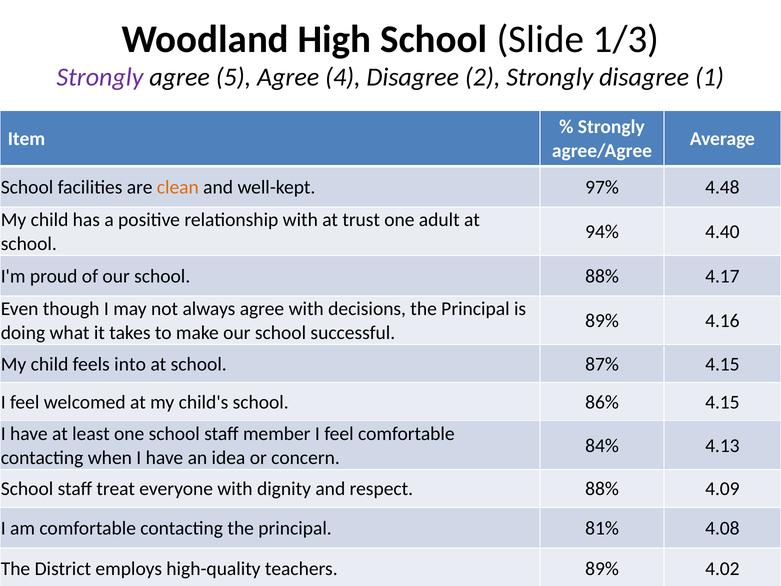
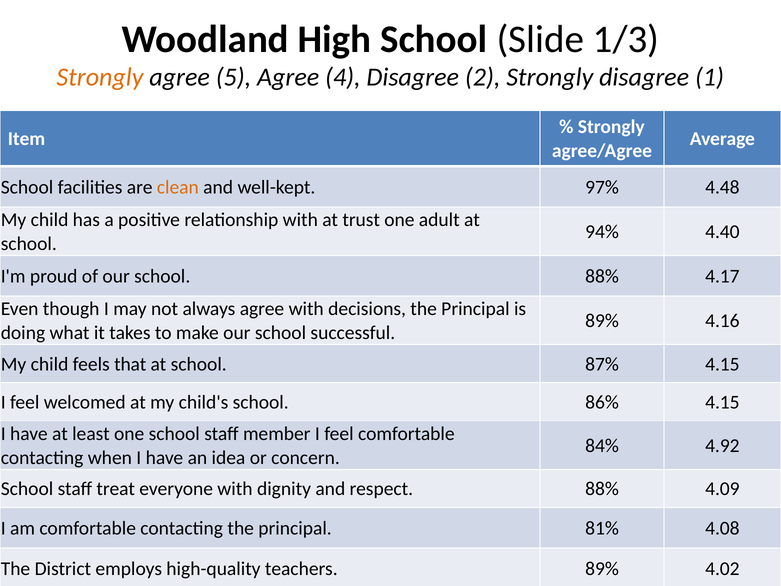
Strongly colour: purple -> orange (100, 77)
into: into -> that (130, 364)
4.13: 4.13 -> 4.92 (722, 445)
